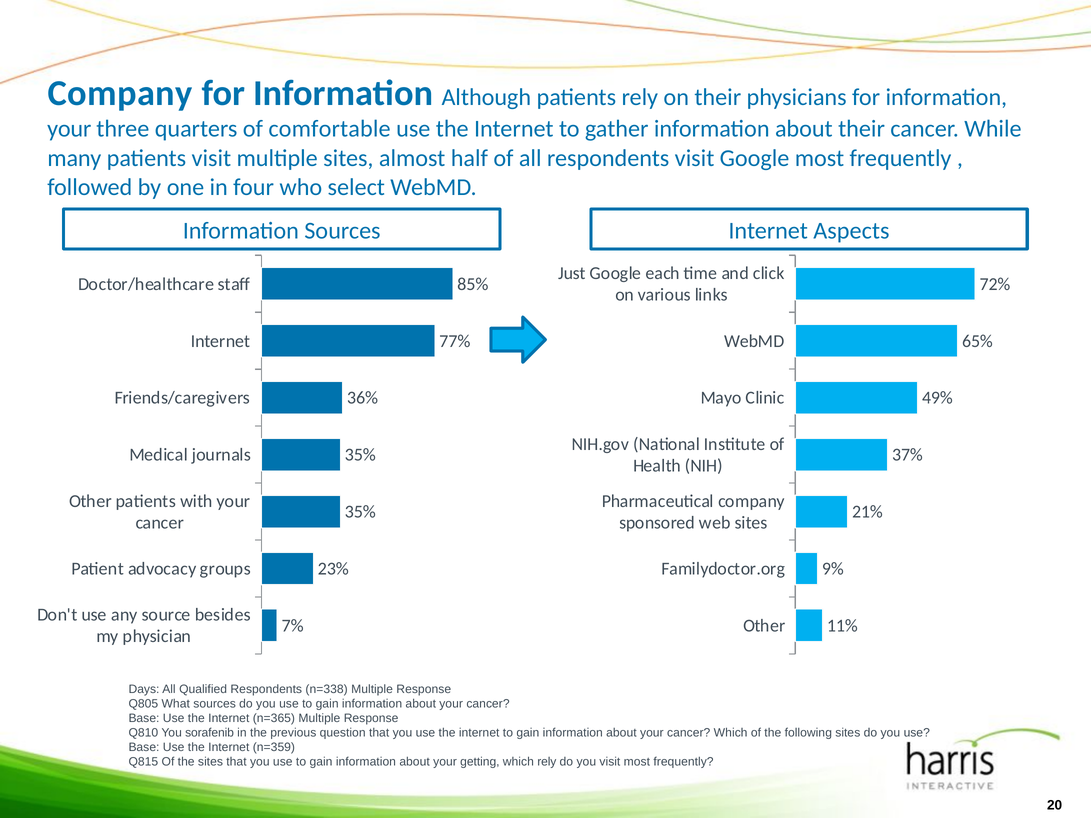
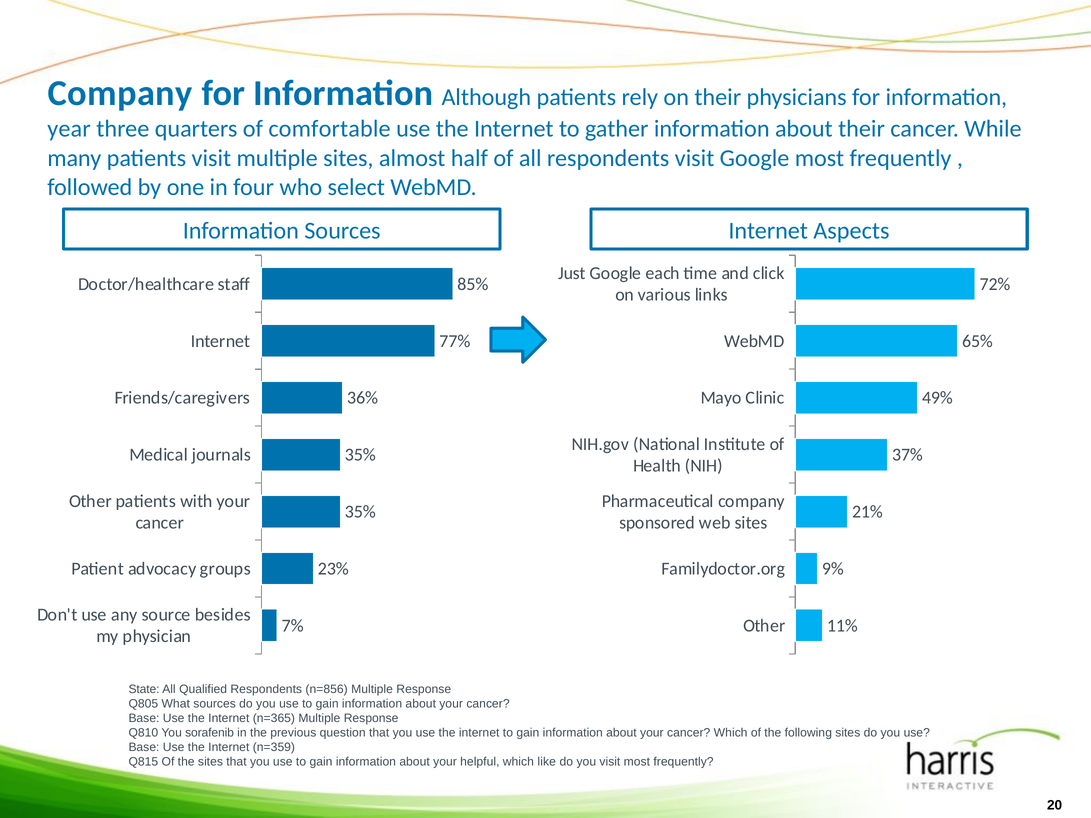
your: your -> year (69, 129)
Days: Days -> State (144, 690)
n=338: n=338 -> n=856 (327, 690)
getting: getting -> helpful (480, 762)
which rely: rely -> like (547, 762)
